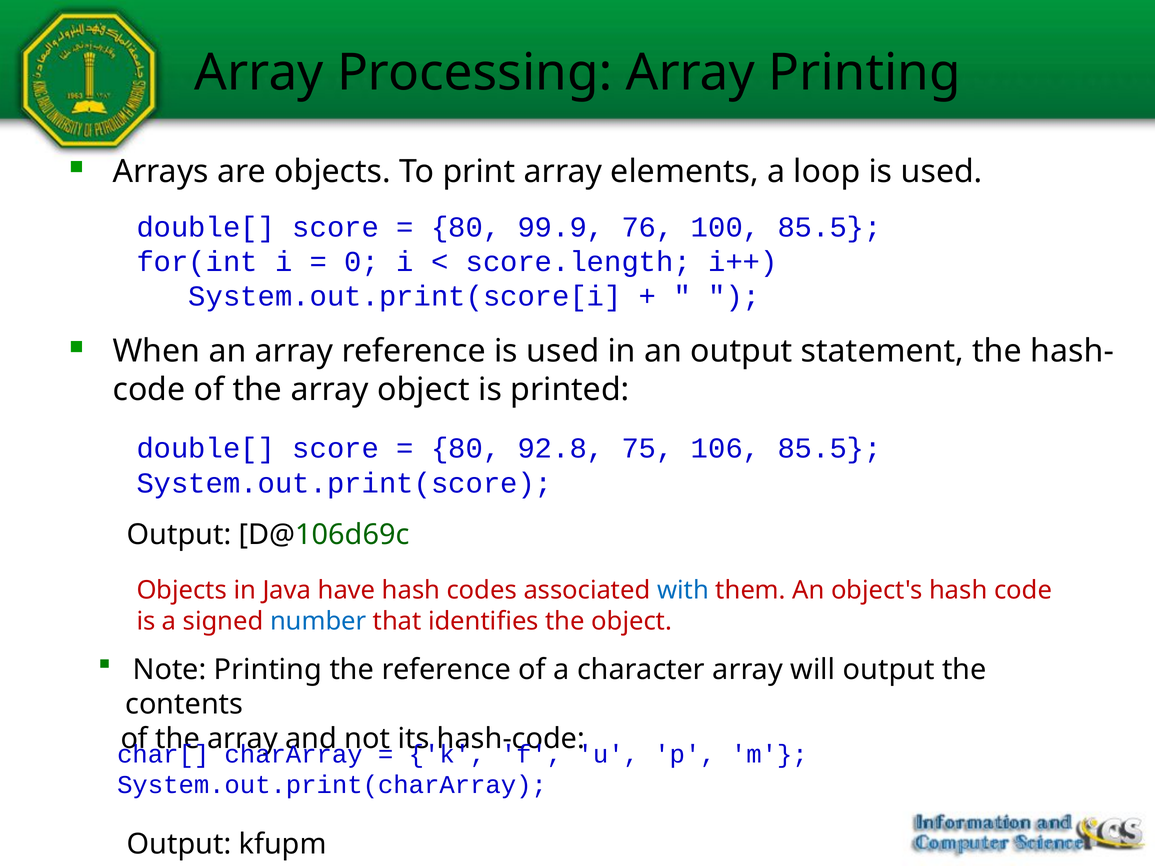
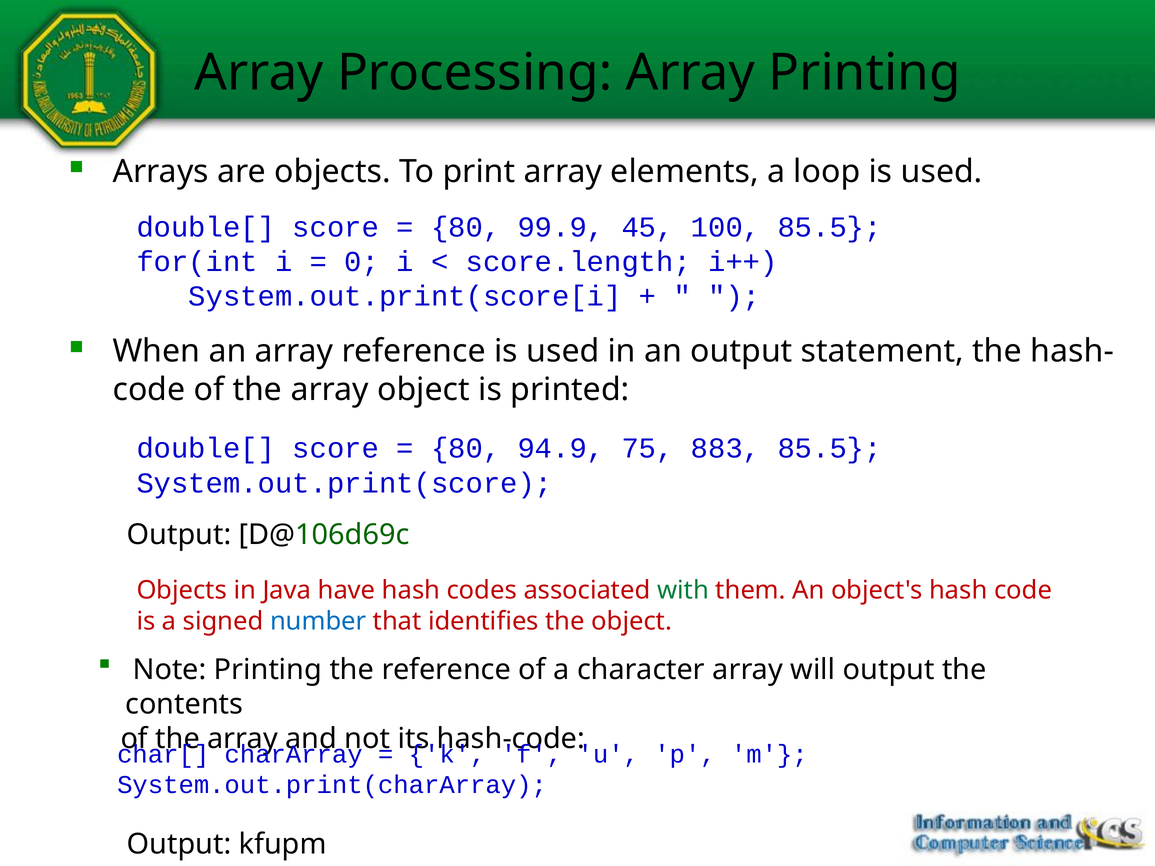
76: 76 -> 45 (648, 227)
92.8: 92.8 -> 94.9 (561, 448)
106: 106 -> 883 (726, 448)
with colour: blue -> green (683, 591)
